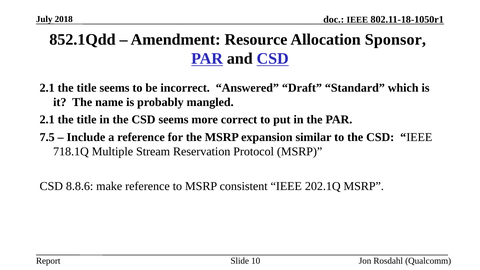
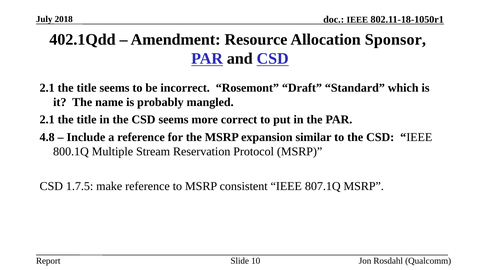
852.1Qdd: 852.1Qdd -> 402.1Qdd (82, 39)
Answered: Answered -> Rosemont (247, 88)
7.5: 7.5 -> 4.8 (47, 137)
718.1Q: 718.1Q -> 800.1Q (71, 151)
8.8.6: 8.8.6 -> 1.7.5 (80, 186)
202.1Q: 202.1Q -> 807.1Q (323, 186)
